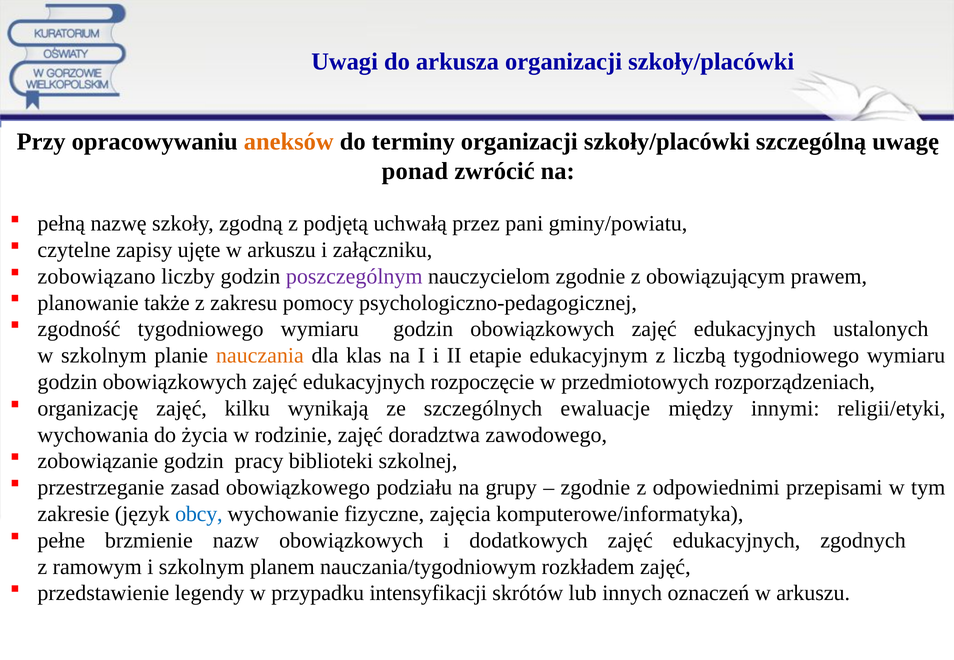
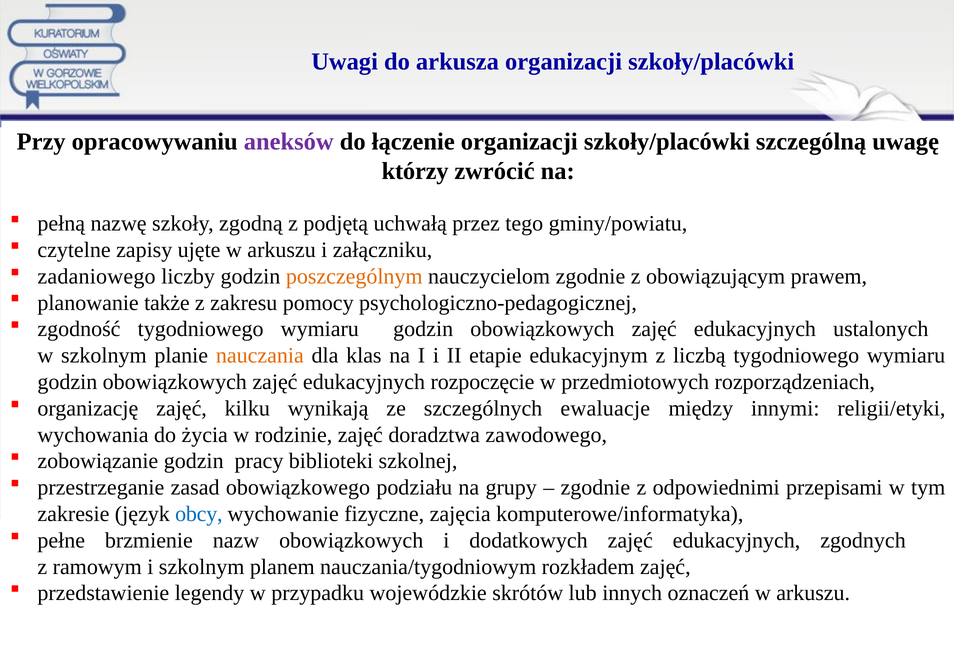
aneksów colour: orange -> purple (289, 142)
terminy: terminy -> łączenie (413, 142)
ponad: ponad -> którzy (415, 171)
pani: pani -> tego (524, 224)
zobowiązano: zobowiązano -> zadaniowego (97, 277)
poszczególnym colour: purple -> orange (354, 277)
intensyfikacji: intensyfikacji -> wojewódzkie (428, 594)
